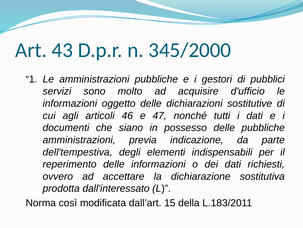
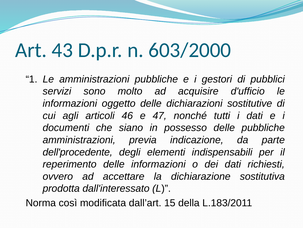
345/2000: 345/2000 -> 603/2000 (190, 50)
dell'tempestiva: dell'tempestiva -> dell'procedente (78, 152)
